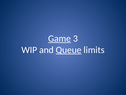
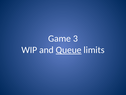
Game underline: present -> none (60, 38)
